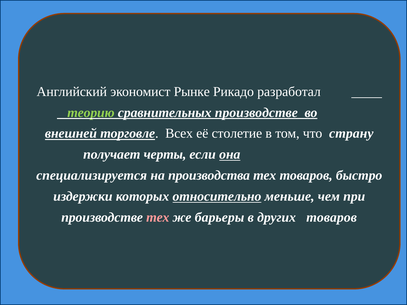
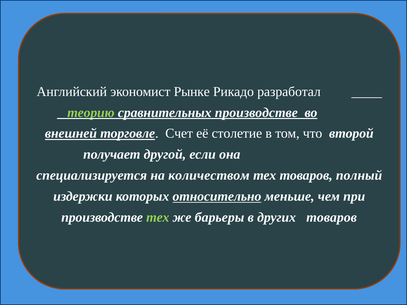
Всех: Всех -> Счет (179, 134)
страну: страну -> второй (351, 134)
черты: черты -> другой (165, 155)
она underline: present -> none (230, 155)
производства: производства -> количеством (209, 176)
быстро: быстро -> полный (359, 176)
тех colour: pink -> light green (158, 218)
